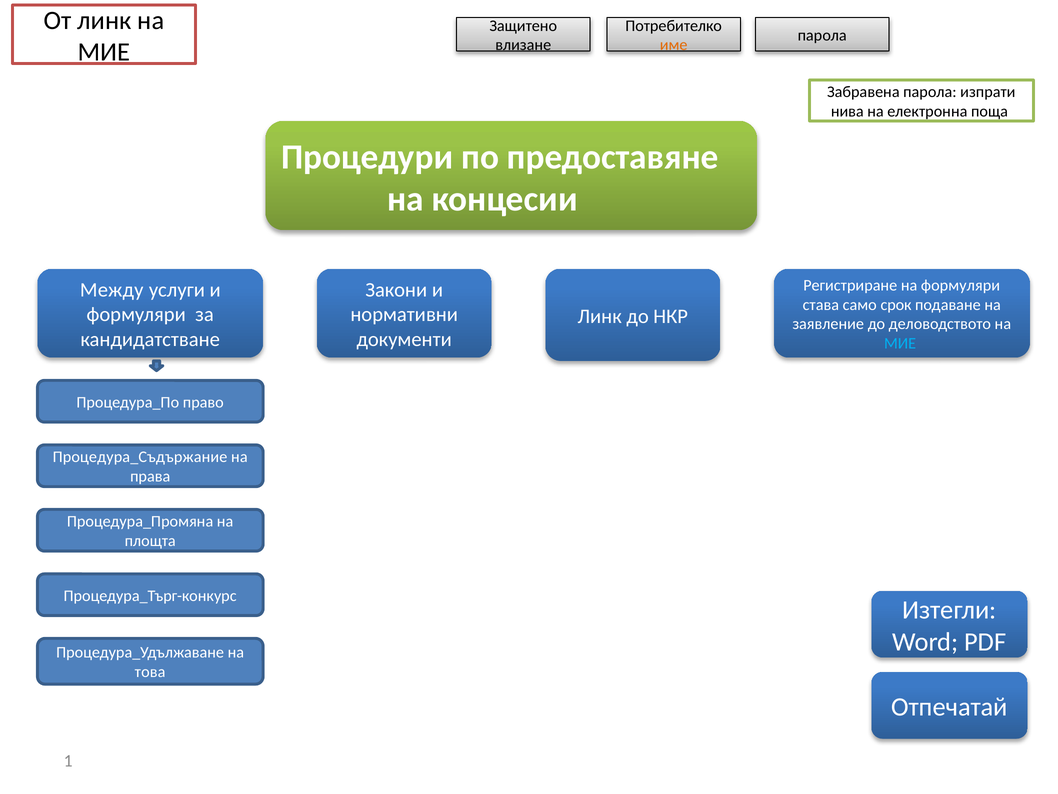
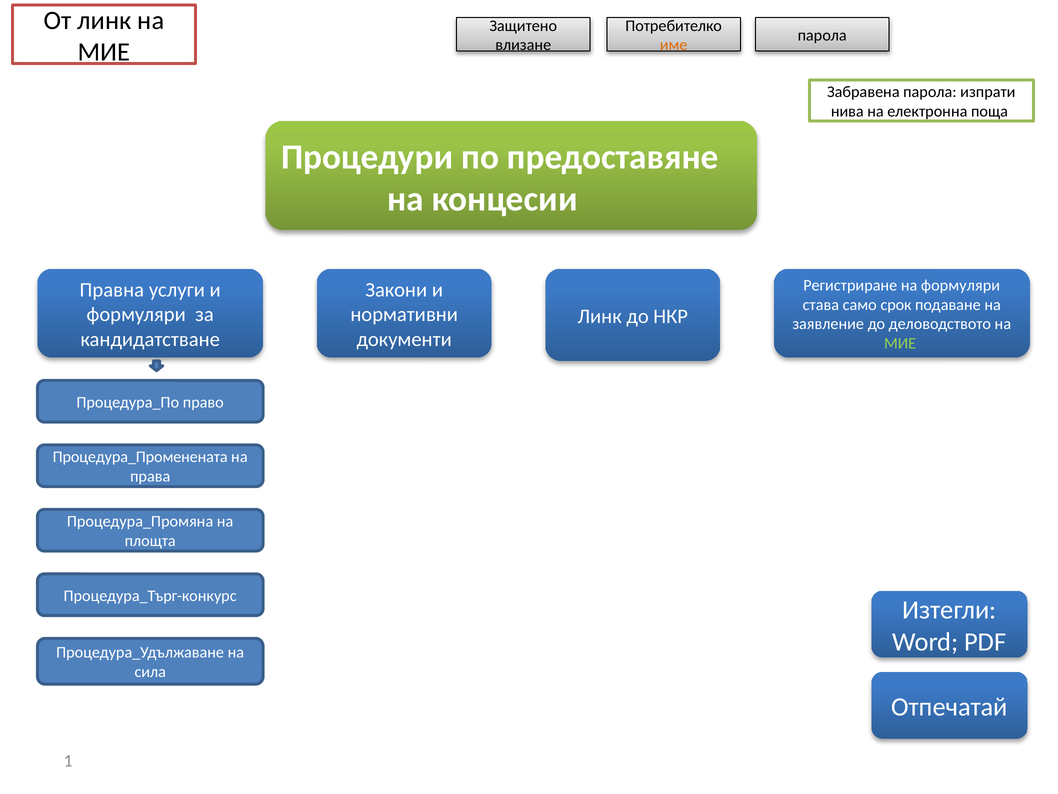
Между: Между -> Правна (112, 290)
МИЕ colour: light blue -> light green (900, 343)
Процедура_Съдържание: Процедура_Съдържание -> Процедура_Променената (140, 457)
това: това -> сила (150, 672)
